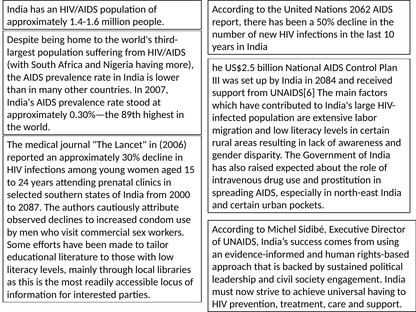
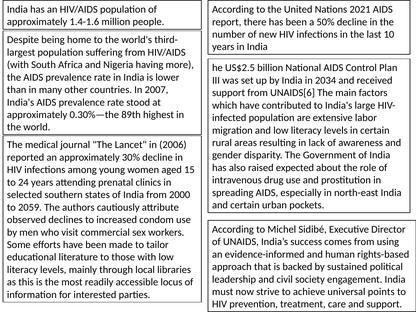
2062: 2062 -> 2021 (360, 9)
2084: 2084 -> 2034 (326, 80)
2087: 2087 -> 2059 (30, 207)
universal having: having -> points (381, 292)
